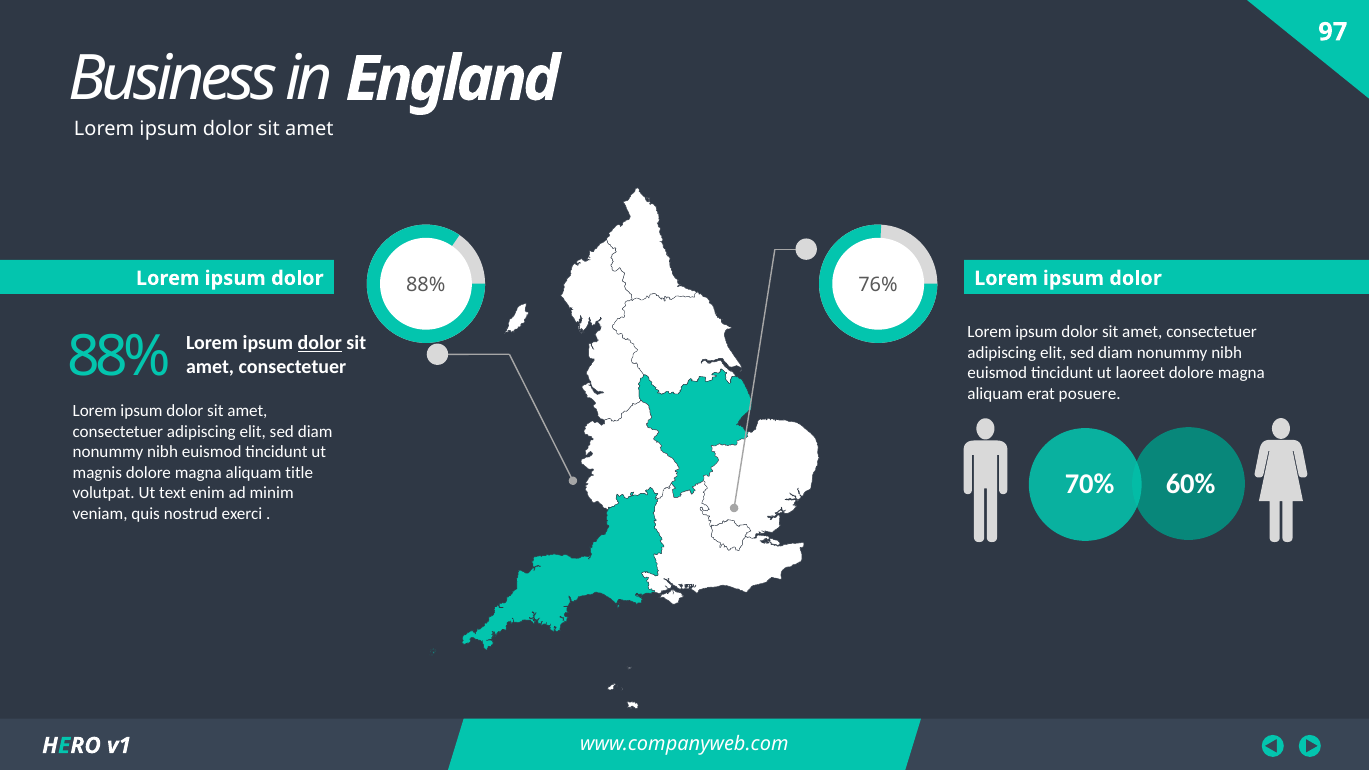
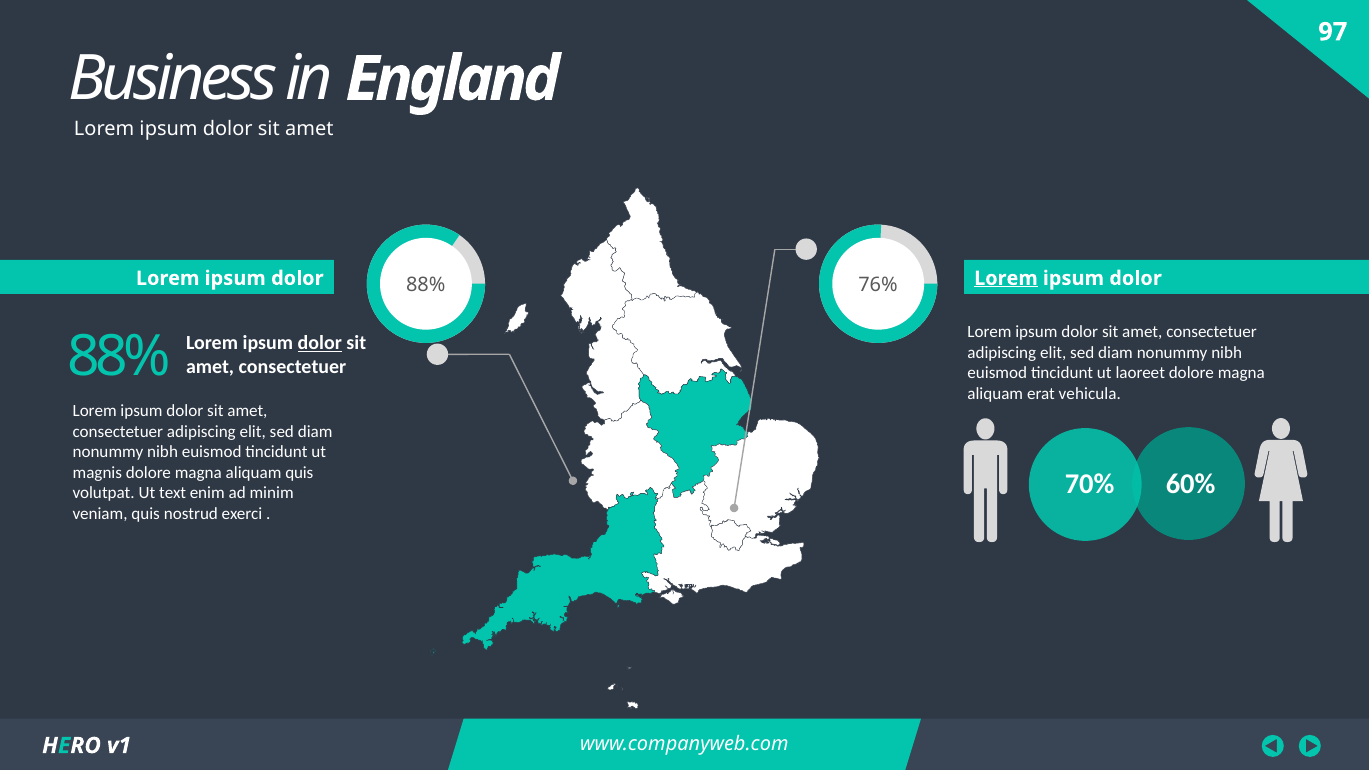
Lorem underline: none -> present (1006, 278)
posuere: posuere -> vehicula (1090, 394)
aliquam title: title -> quis (299, 473)
